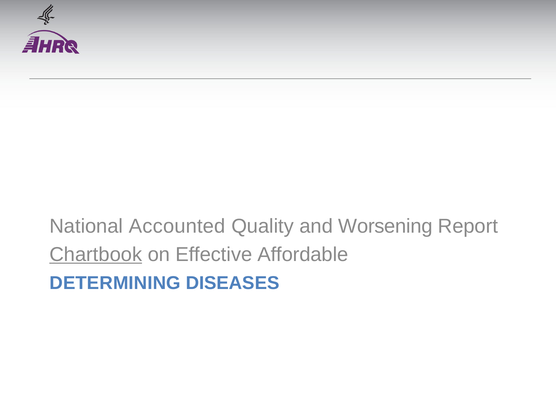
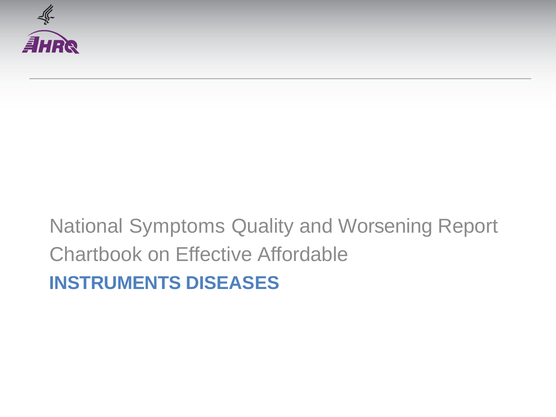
Accounted: Accounted -> Symptoms (177, 226)
Chartbook underline: present -> none (96, 254)
DETERMINING: DETERMINING -> INSTRUMENTS (115, 283)
